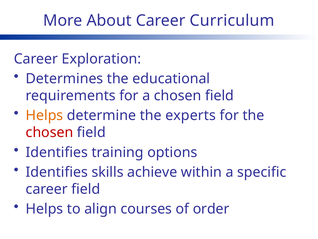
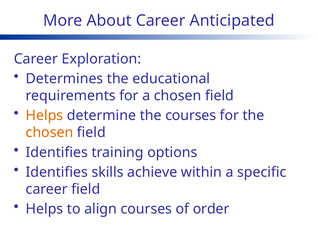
Curriculum: Curriculum -> Anticipated (232, 20)
the experts: experts -> courses (191, 115)
chosen colour: red -> orange (49, 132)
